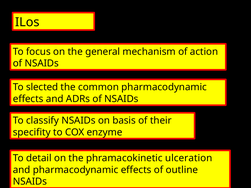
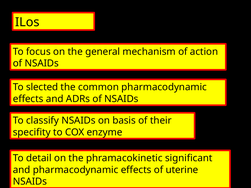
ulceration: ulceration -> significant (189, 158)
outline: outline -> uterine (182, 170)
